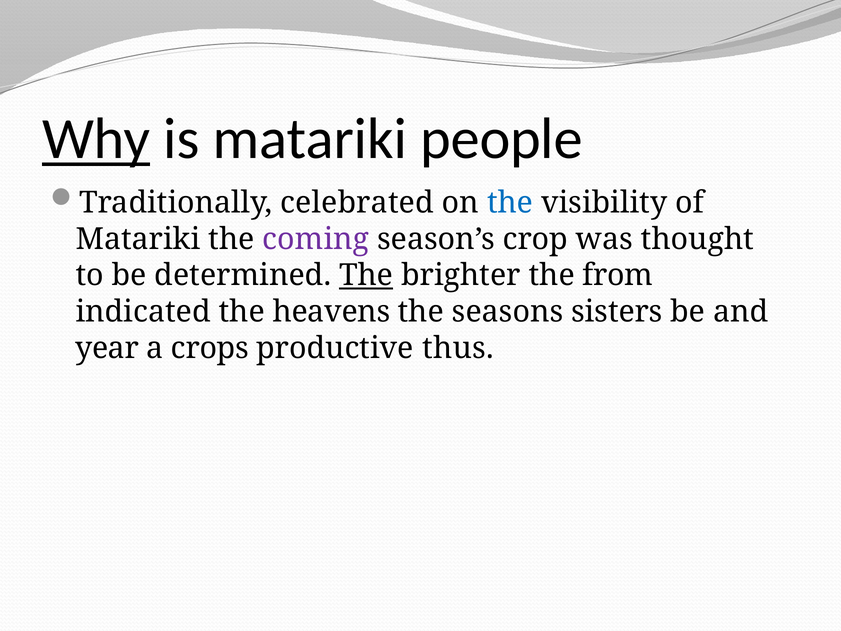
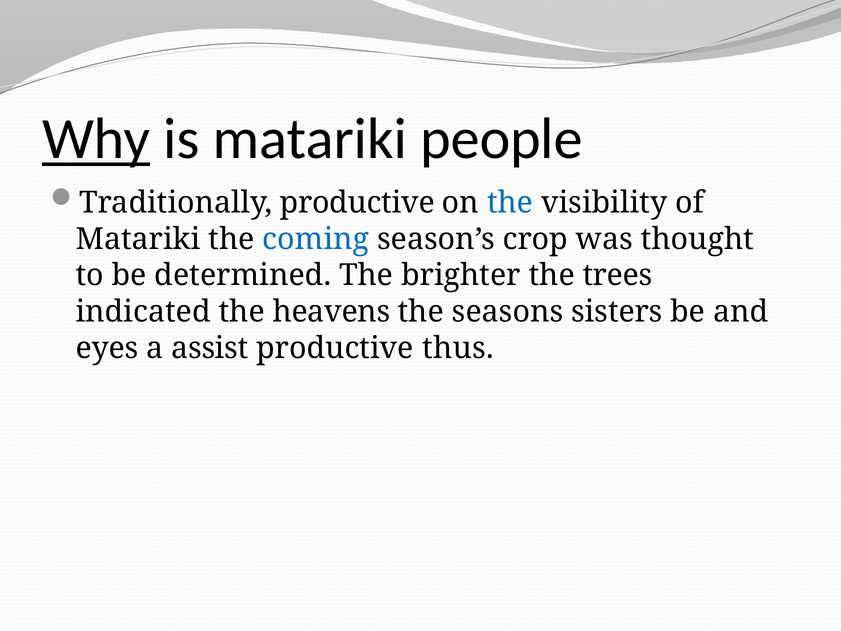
Traditionally celebrated: celebrated -> productive (357, 202)
coming colour: purple -> blue (316, 239)
The underline: present -> none (366, 275)
from: from -> trees (618, 275)
year: year -> eyes (107, 348)
crops: crops -> assist (210, 348)
